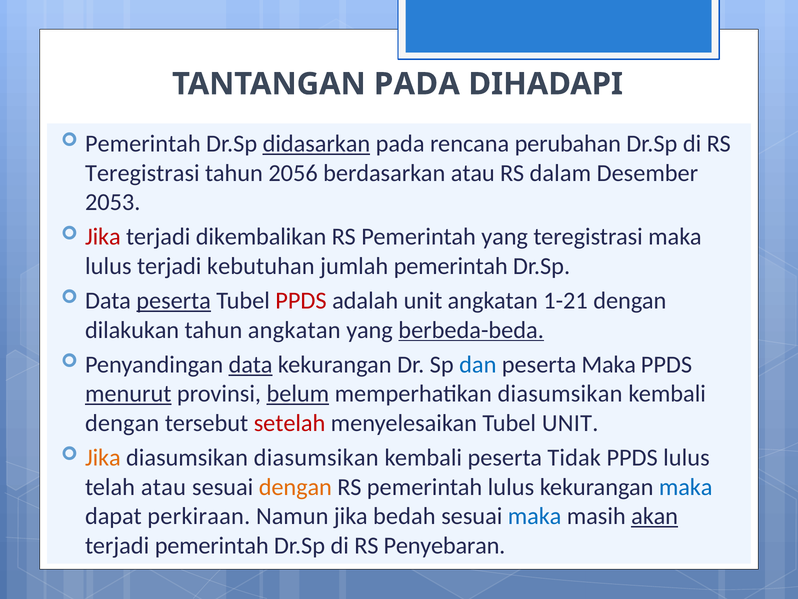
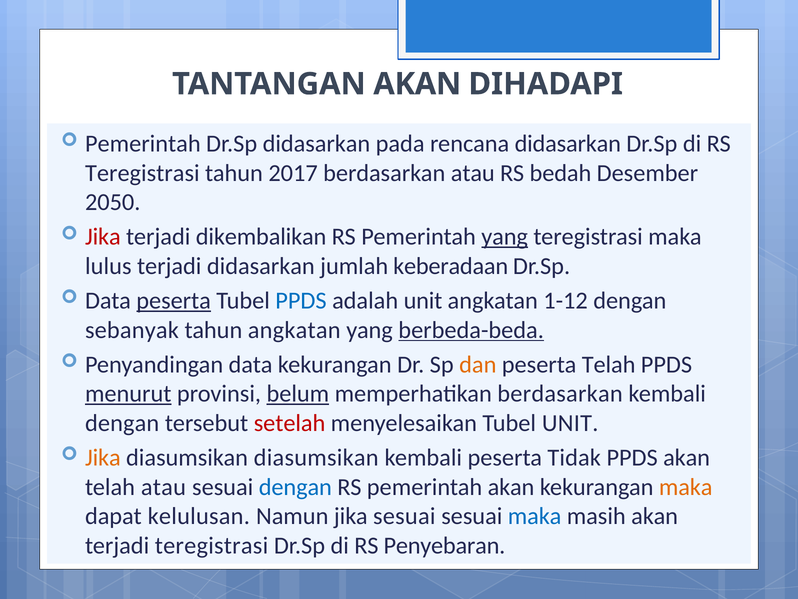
TANTANGAN PADA: PADA -> AKAN (417, 84)
didasarkan underline: present -> none (316, 144)
rencana perubahan: perubahan -> didasarkan (568, 144)
2056: 2056 -> 2017 (293, 173)
dalam: dalam -> bedah (560, 173)
2053: 2053 -> 2050 (113, 202)
yang underline: none -> present (505, 237)
terjadi kebutuhan: kebutuhan -> didasarkan (261, 266)
jumlah pemerintah: pemerintah -> keberadaan (451, 266)
PPDS colour: red -> blue (301, 300)
1-21: 1-21 -> 1-12 (566, 300)
dilakukan: dilakukan -> sebanyak (132, 330)
data underline: present -> none (251, 364)
dan colour: blue -> orange (478, 364)
peserta Maka: Maka -> Telah (609, 364)
memperhatikan diasumsikan: diasumsikan -> berdasarkan (560, 394)
PPDS lulus: lulus -> akan (687, 457)
dengan colour: orange -> blue (295, 487)
pemerintah lulus: lulus -> akan (511, 487)
maka colour: blue -> orange (686, 487)
perkiraan: perkiraan -> kelulusan (199, 516)
jika bedah: bedah -> sesuai (404, 516)
akan underline: present -> none (655, 516)
terjadi pemerintah: pemerintah -> teregistrasi (211, 545)
